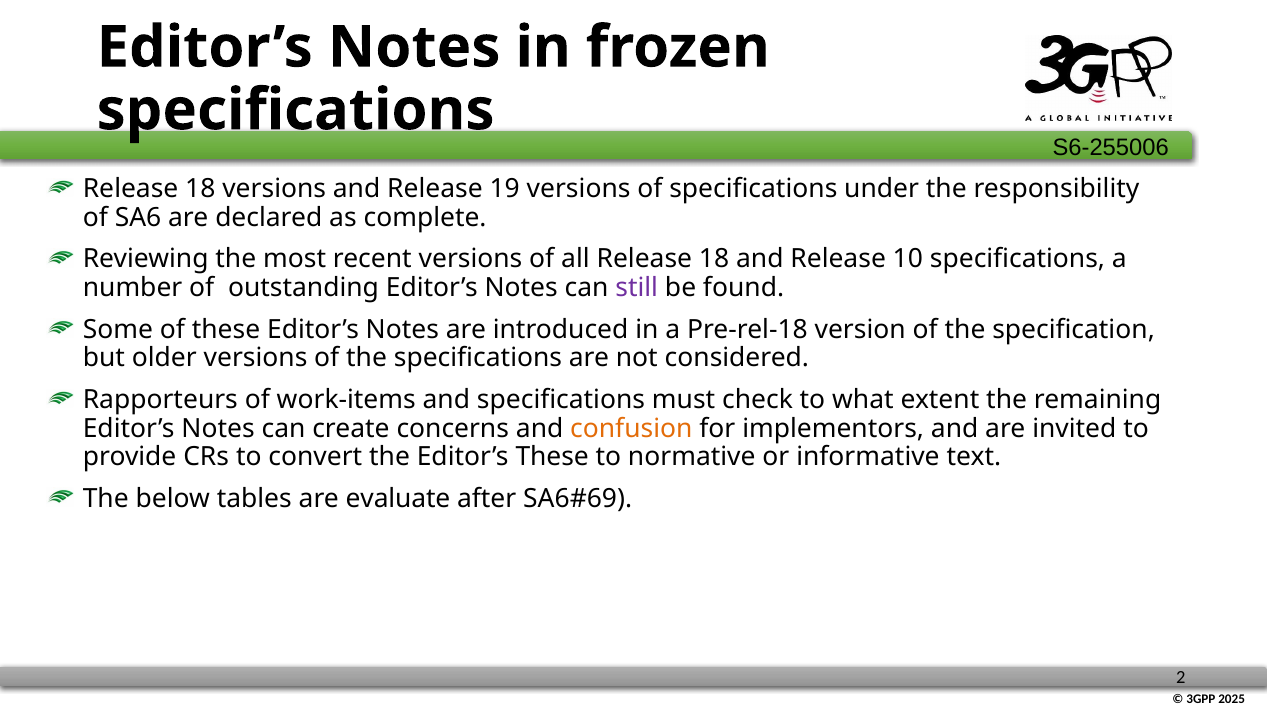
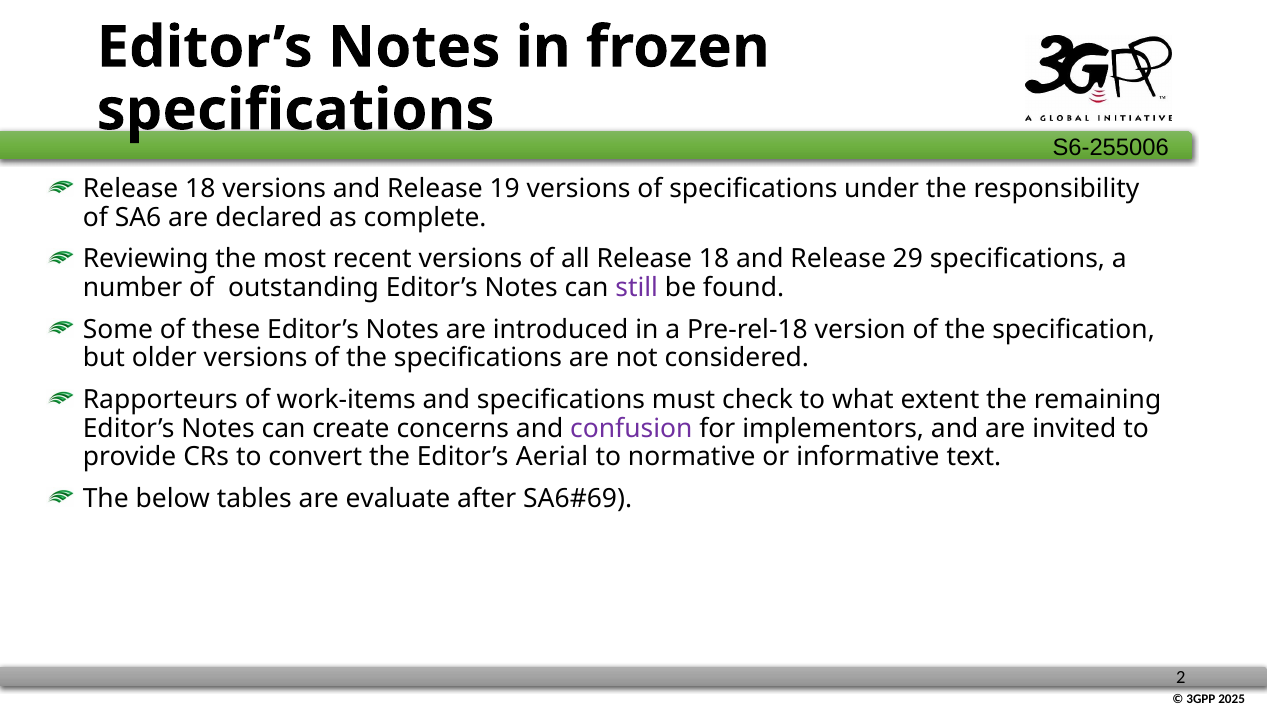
10: 10 -> 29 (908, 259)
confusion colour: orange -> purple (631, 428)
Editor’s These: These -> Aerial (552, 457)
